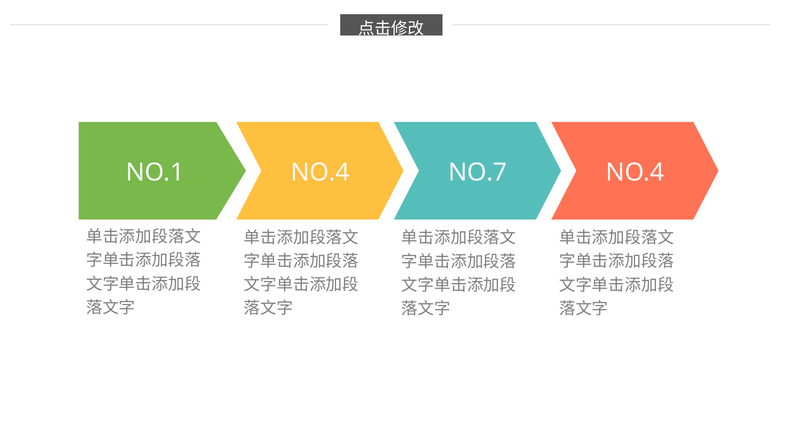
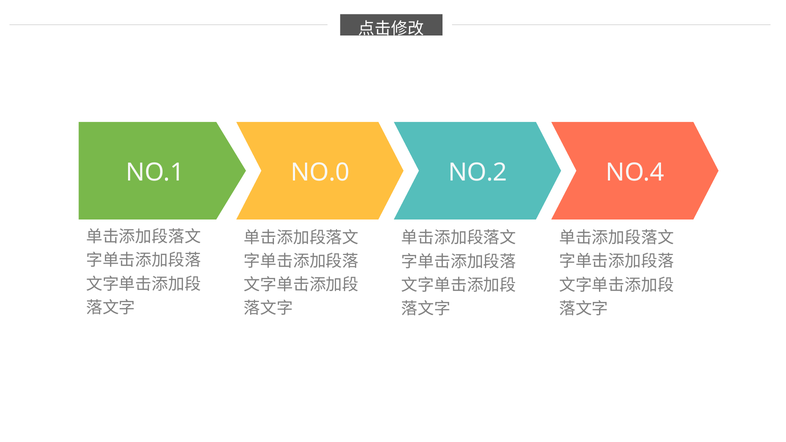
NO.4: NO.4 -> NO.0 (320, 172)
NO.7: NO.7 -> NO.2 (478, 172)
